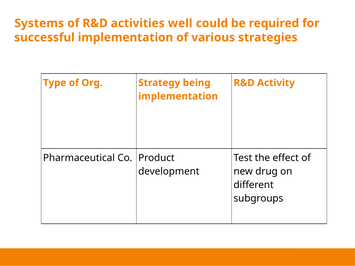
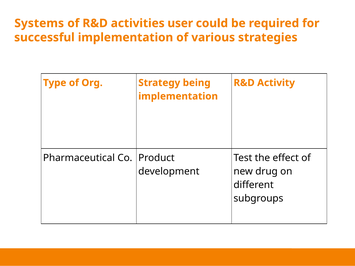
well: well -> user (180, 23)
